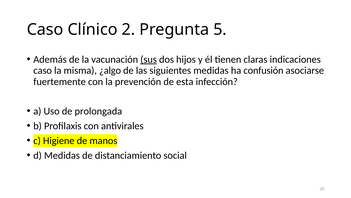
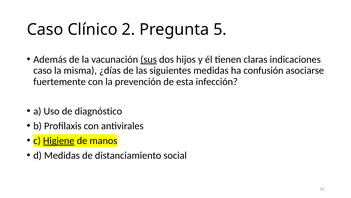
¿algo: ¿algo -> ¿días (110, 70)
prolongada: prolongada -> diagnóstico (98, 111)
Higiene underline: none -> present (59, 140)
